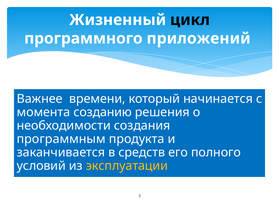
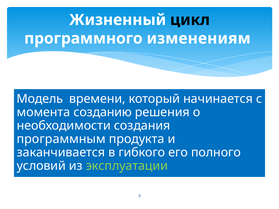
приложений: приложений -> изменениям (199, 39)
Важнее: Важнее -> Модель (40, 99)
средств: средств -> гибкого (142, 153)
эксплуатации colour: yellow -> light green (127, 166)
